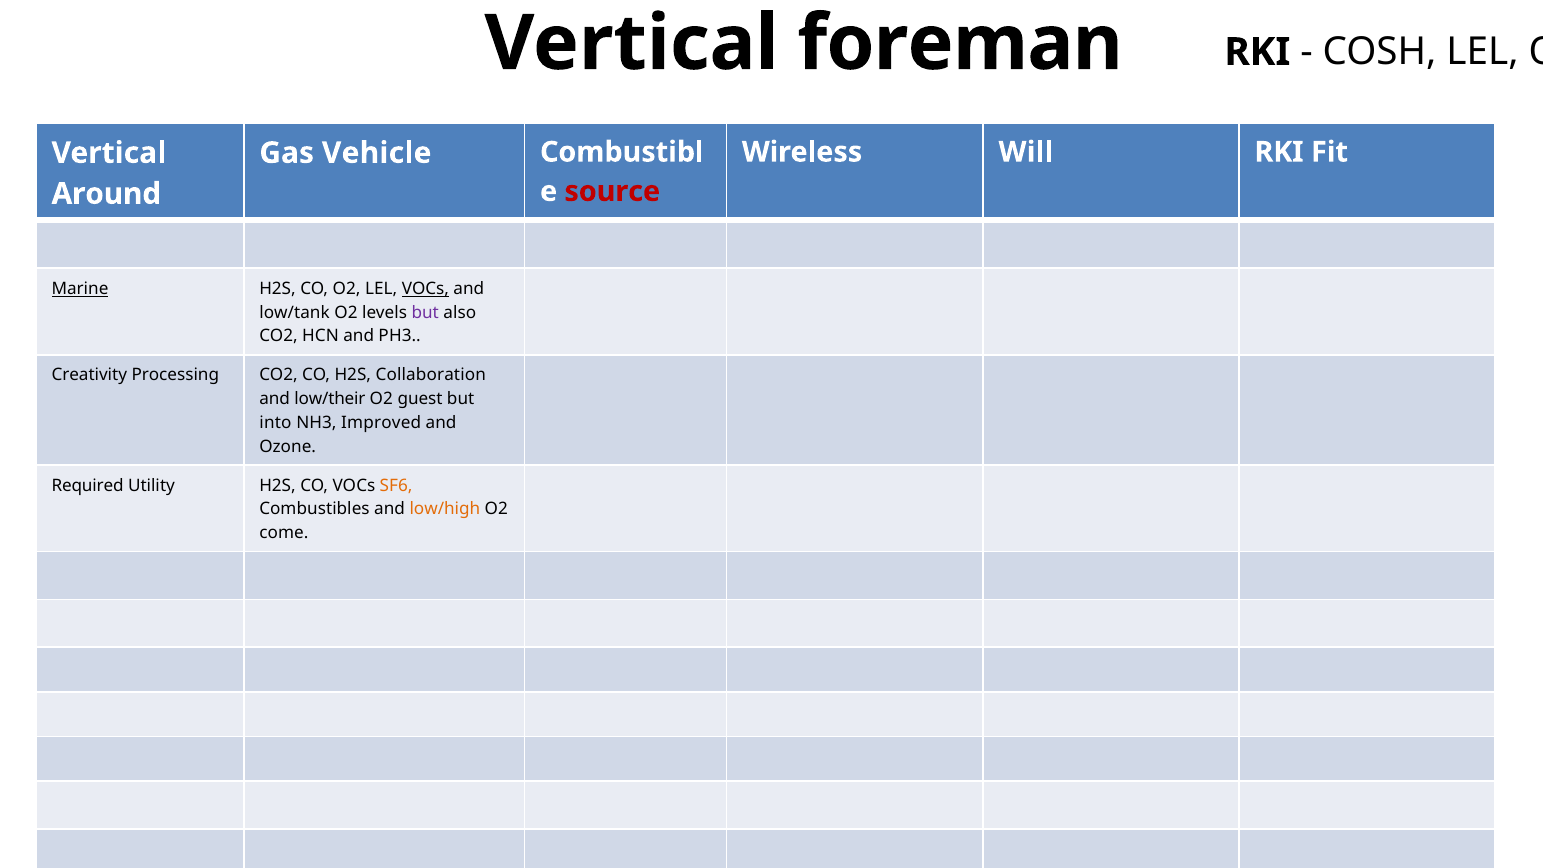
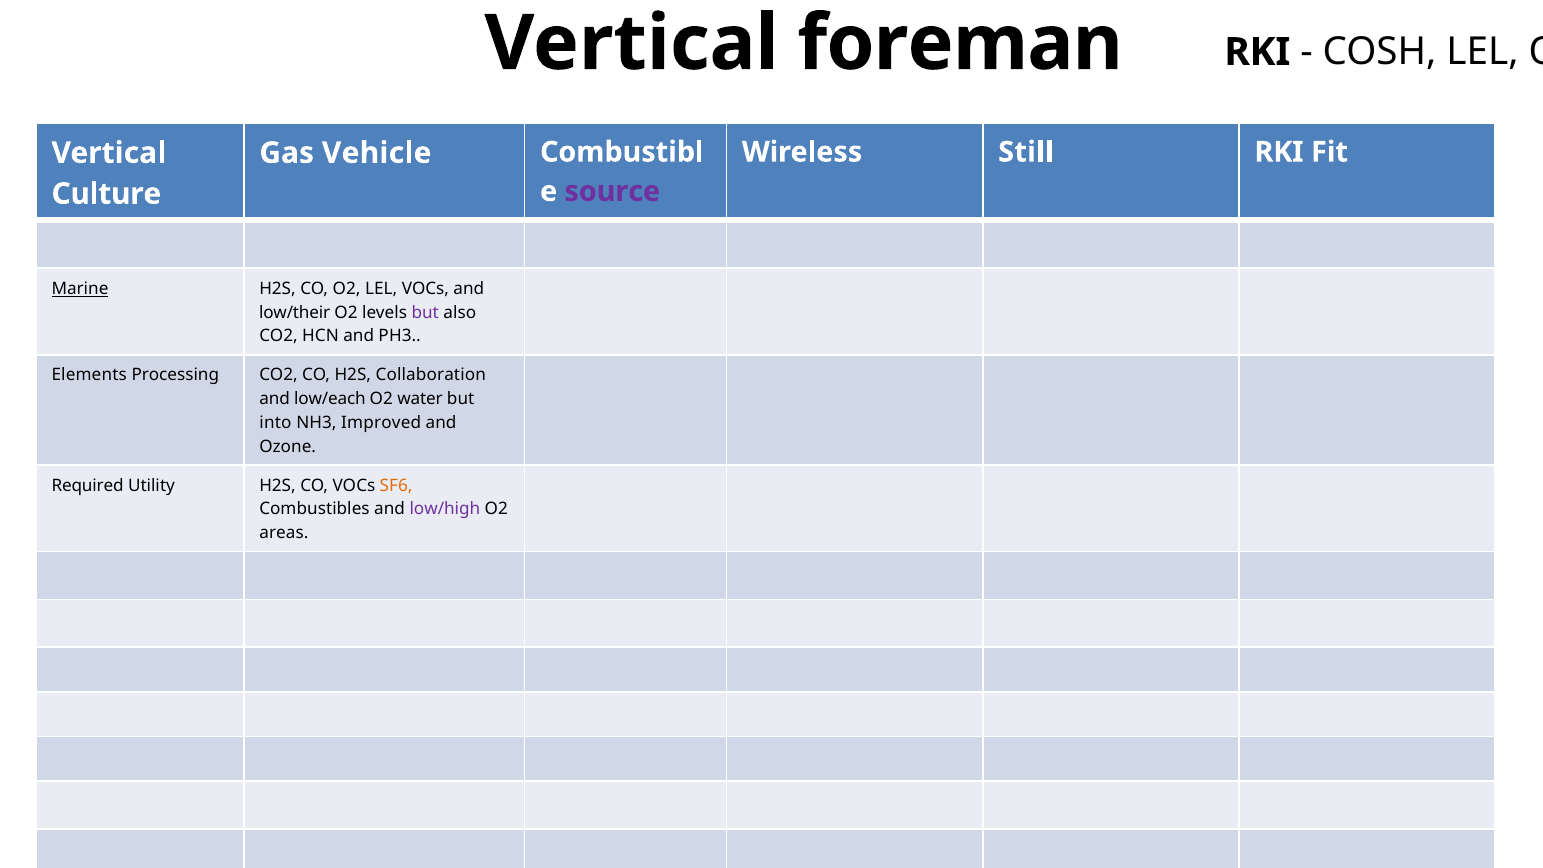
Will: Will -> Still (1026, 152)
source colour: red -> purple (612, 191)
Around: Around -> Culture (106, 194)
VOCs underline: present -> none (425, 289)
low/tank: low/tank -> low/their (295, 312)
Creativity: Creativity -> Elements (89, 375)
low/their: low/their -> low/each (330, 399)
guest: guest -> water (420, 399)
low/high colour: orange -> purple (445, 509)
come: come -> areas (284, 533)
